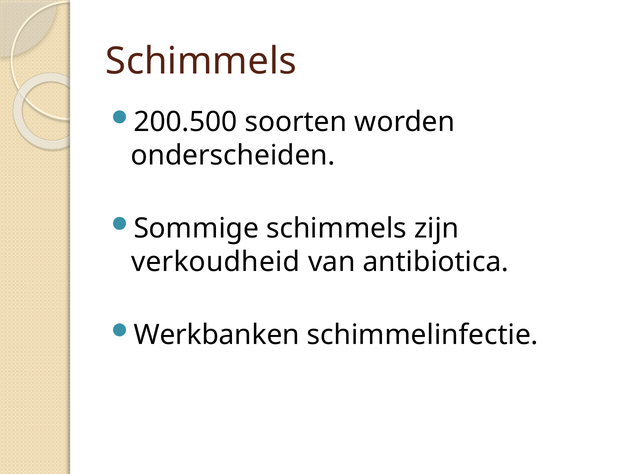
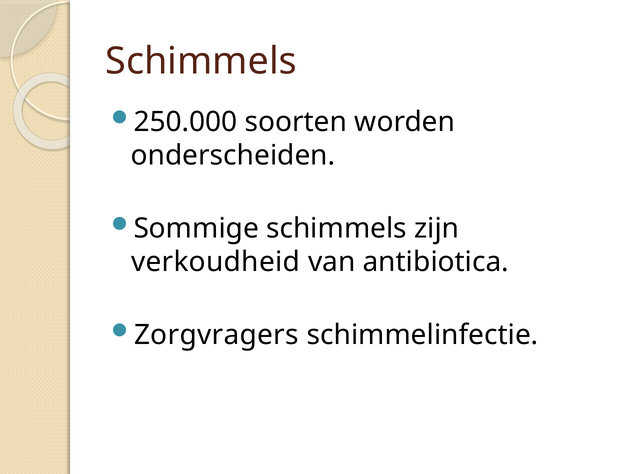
200.500: 200.500 -> 250.000 (186, 122)
Werkbanken: Werkbanken -> Zorgvragers (216, 335)
